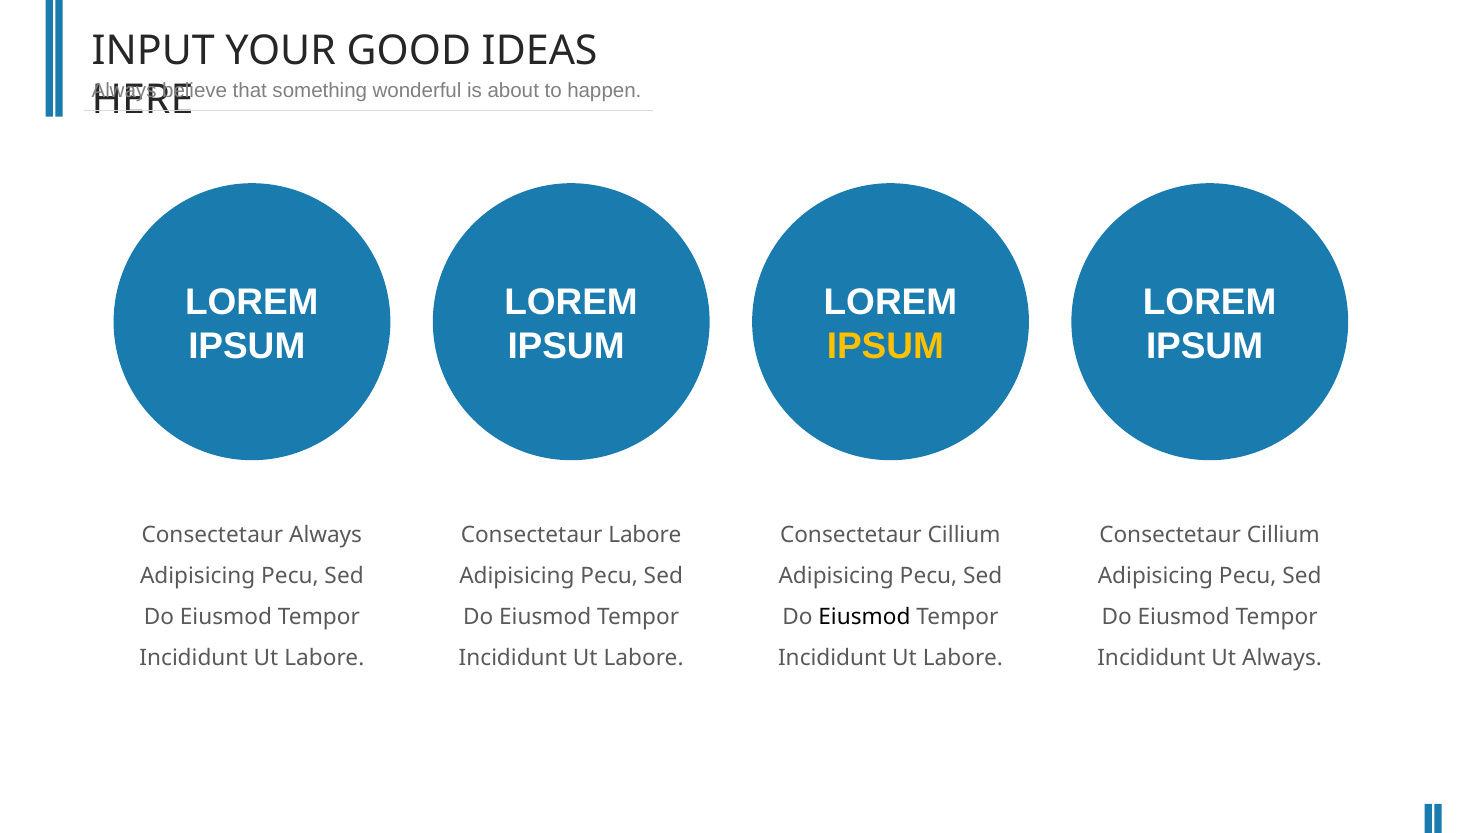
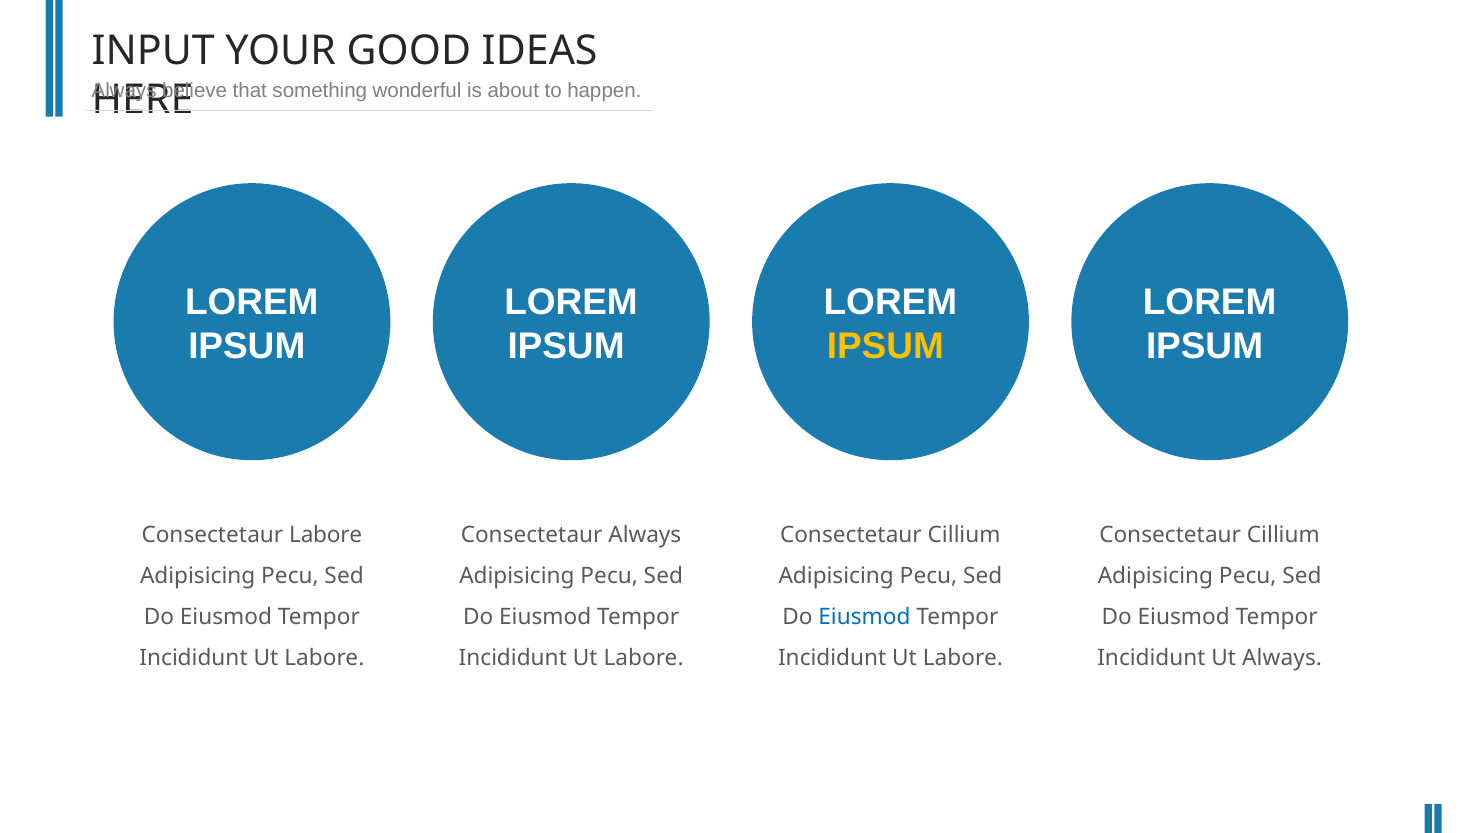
Consectetaur Always: Always -> Labore (326, 535)
Consectetaur Labore: Labore -> Always (645, 535)
Eiusmod colour: black -> blue (864, 617)
